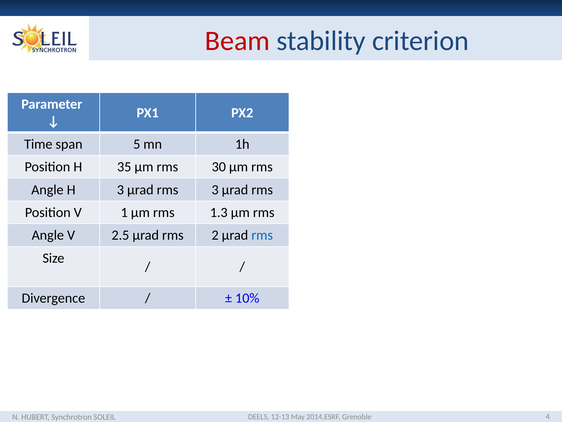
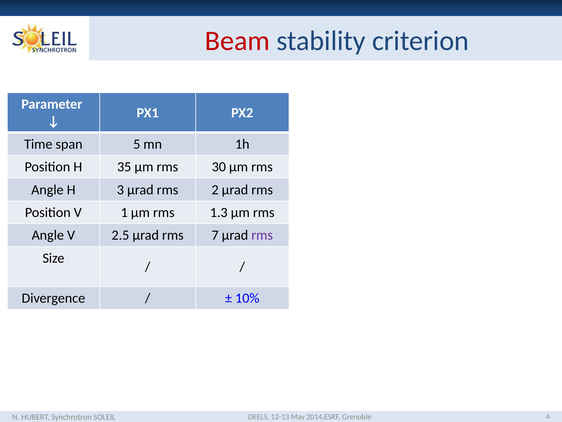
rms 3: 3 -> 2 (215, 189)
2: 2 -> 7 (215, 235)
rms colour: blue -> purple (262, 235)
